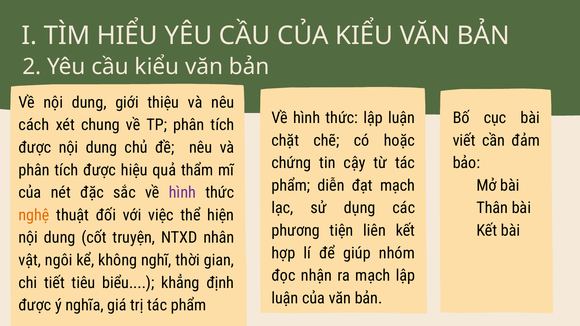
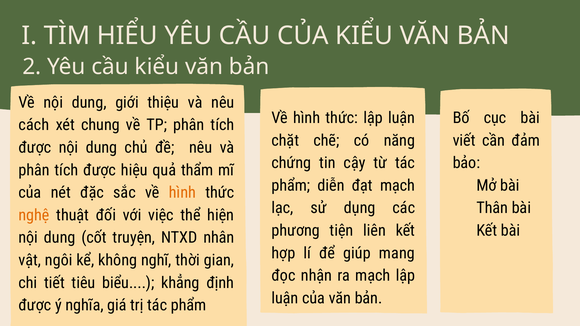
hoặc: hoặc -> năng (399, 140)
hình colour: purple -> orange (182, 193)
nhóm: nhóm -> mang (397, 253)
